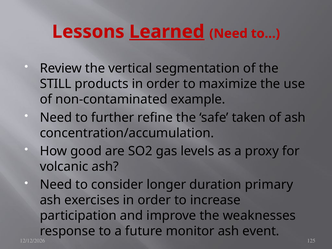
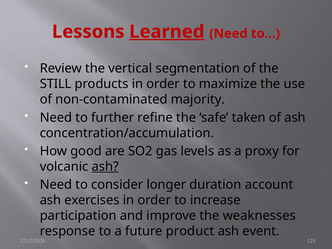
example: example -> majority (198, 99)
ash underline: none -> present (105, 167)
primary: primary -> account (269, 185)
monitor: monitor -> product (190, 231)
